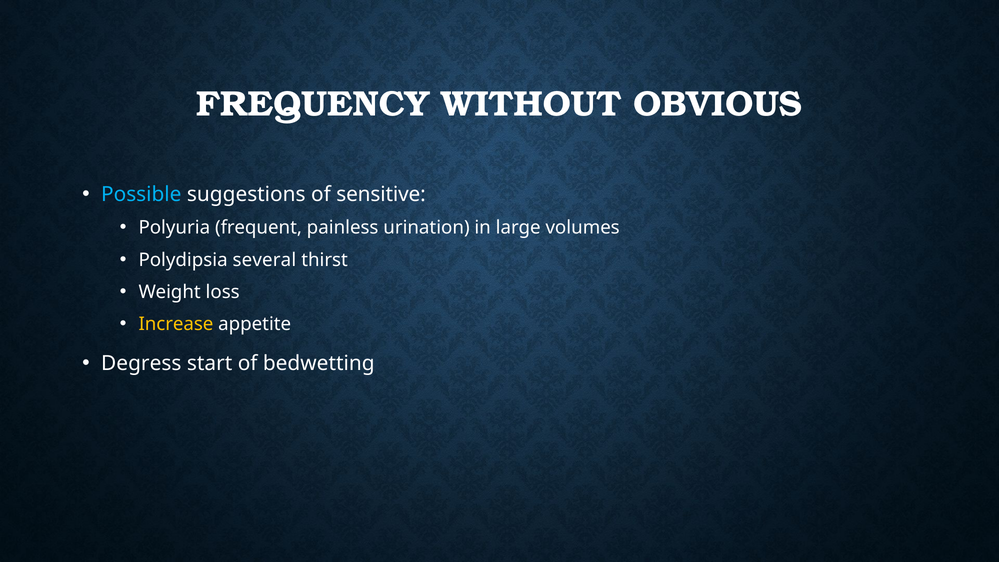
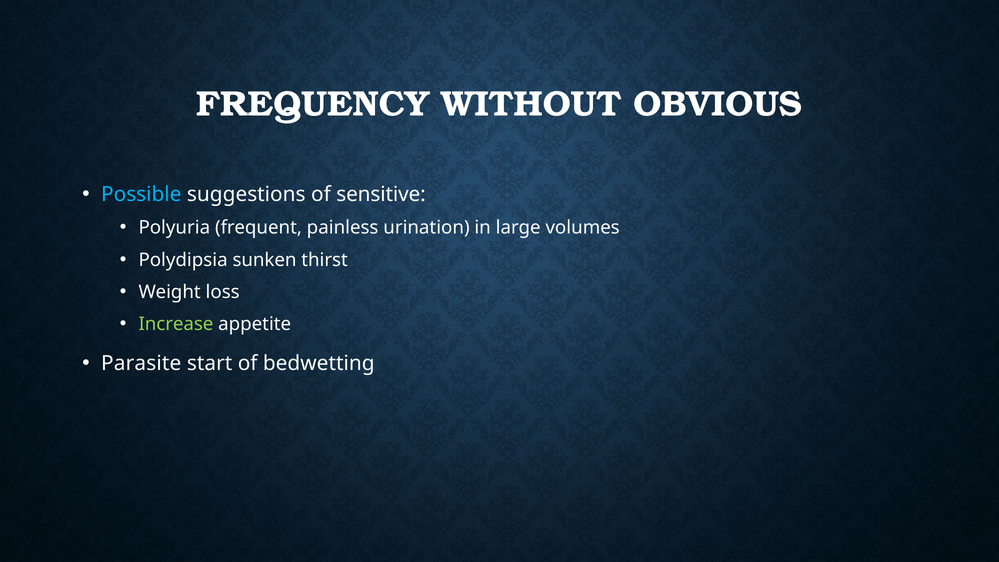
several: several -> sunken (264, 260)
Increase colour: yellow -> light green (176, 324)
Degress: Degress -> Parasite (141, 363)
